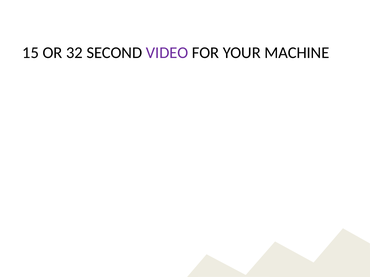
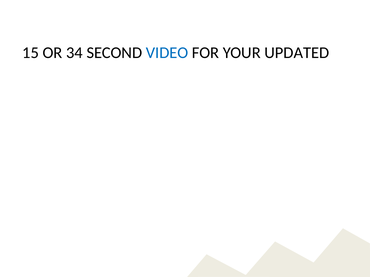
32: 32 -> 34 (74, 53)
VIDEO colour: purple -> blue (167, 53)
MACHINE: MACHINE -> UPDATED (297, 53)
